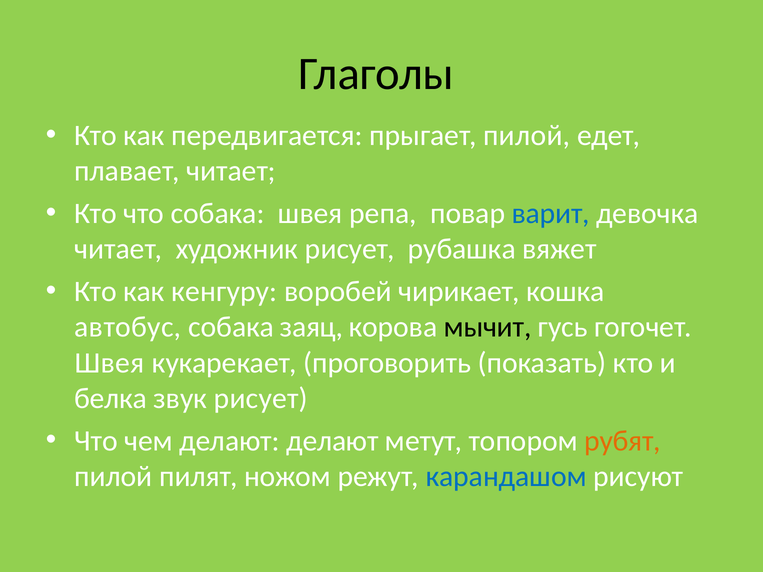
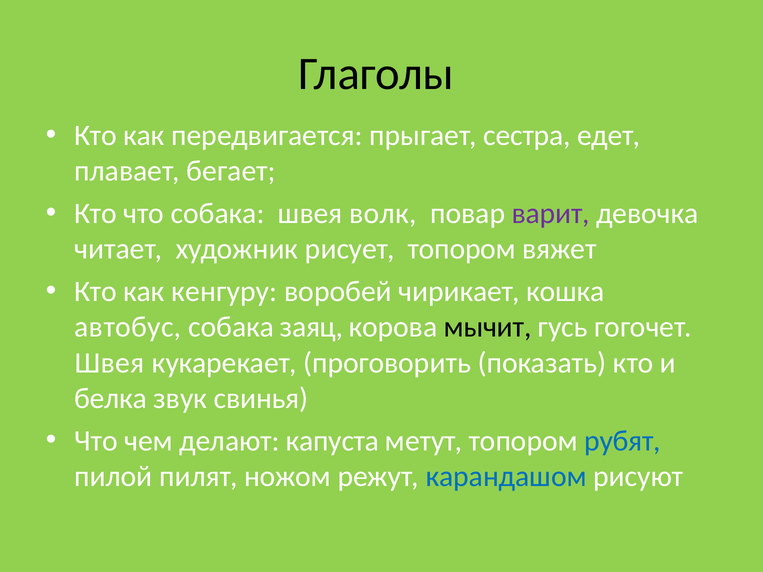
прыгает пилой: пилой -> сестра (527, 136)
плавает читает: читает -> бегает (231, 171)
репа: репа -> волк (383, 214)
варит colour: blue -> purple (551, 214)
рисует рубашка: рубашка -> топором (462, 249)
звук рисует: рисует -> свинья (261, 399)
делают делают: делают -> капуста (333, 441)
рубят colour: orange -> blue (623, 441)
